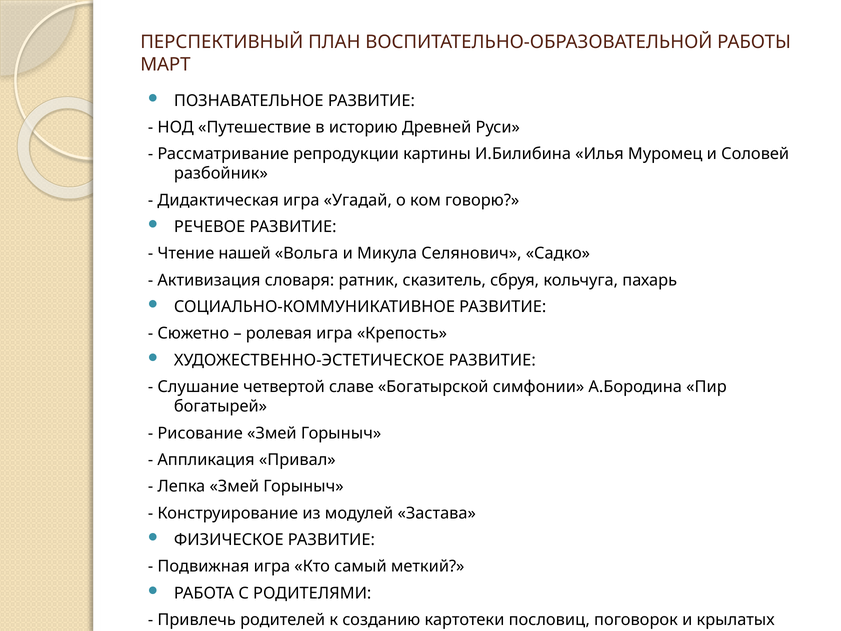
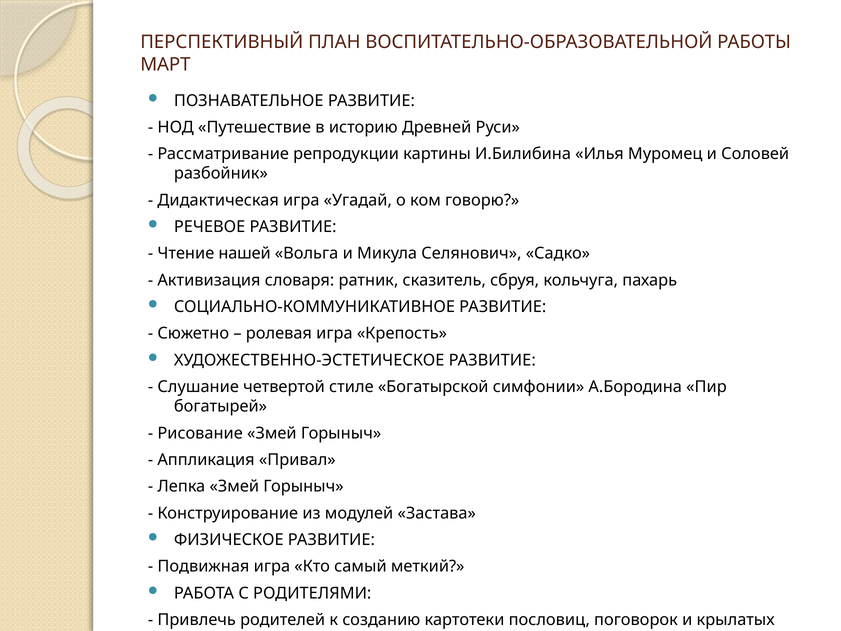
славе: славе -> стиле (351, 387)
